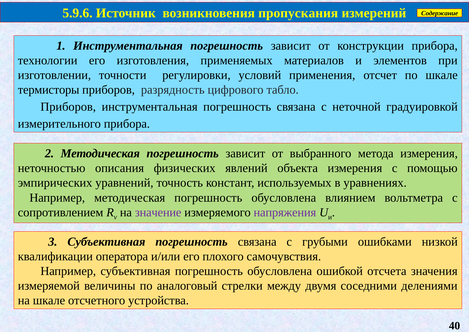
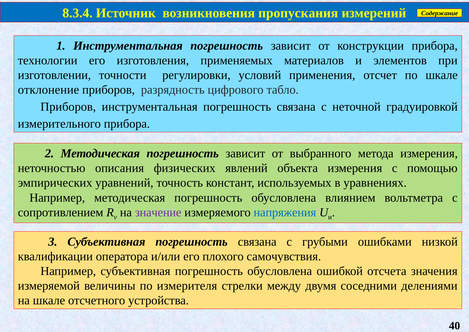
5.9.6: 5.9.6 -> 8.3.4 (77, 13)
термисторы: термисторы -> отклонение (48, 90)
напряжения colour: purple -> blue (285, 212)
аналоговый: аналоговый -> измерителя (187, 286)
